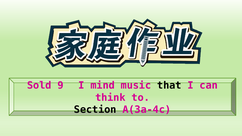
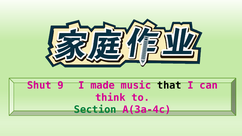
Sold: Sold -> Shut (39, 86)
mind: mind -> made (103, 86)
Section colour: black -> green (95, 110)
